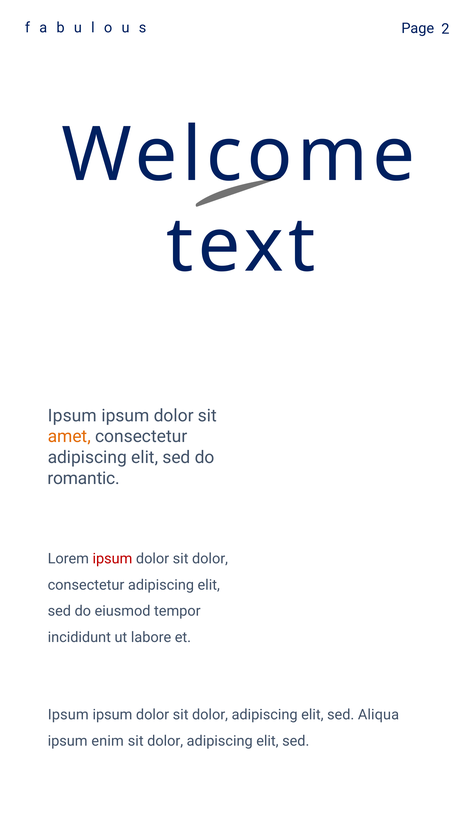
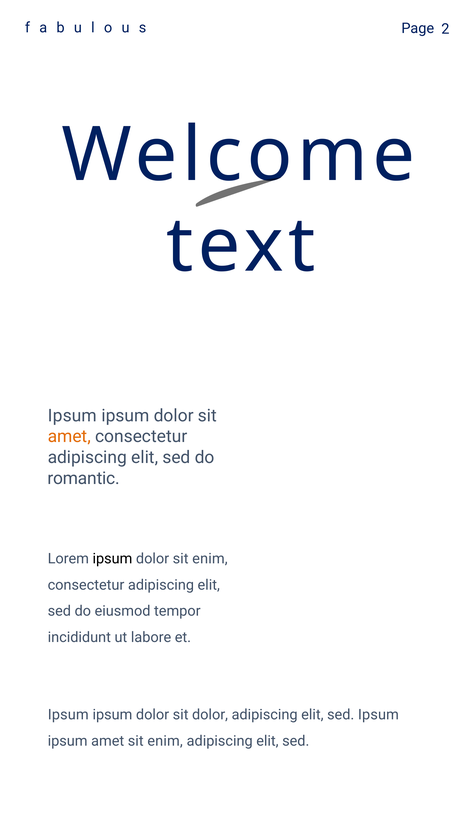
ipsum colour: red -> black (112, 559)
dolor: dolor -> enim (210, 559)
Aliqua: Aliqua -> Ipsum (378, 715)
ipsum enim: enim -> amet (108, 741)
dolor: dolor -> enim (165, 741)
